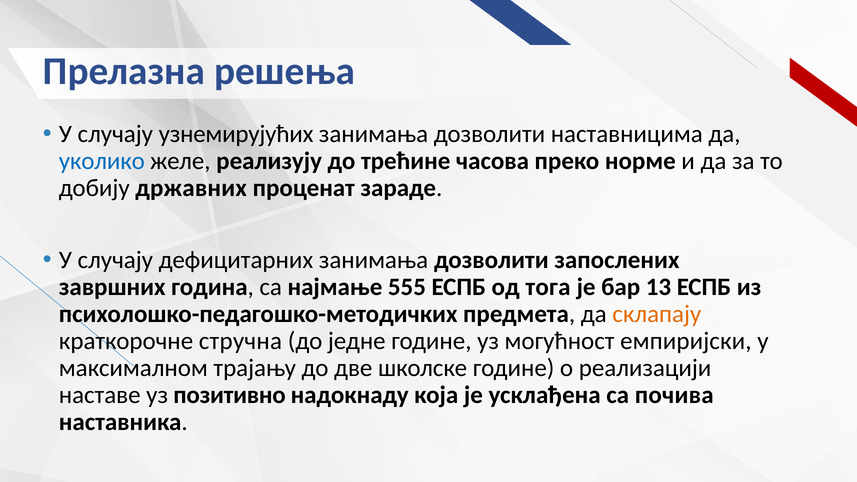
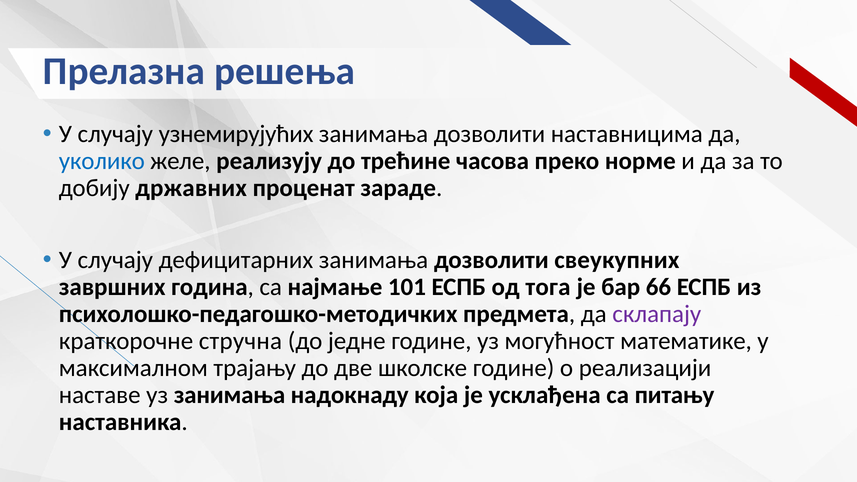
запослених: запослених -> свеукупних (617, 260)
555: 555 -> 101 (407, 287)
13: 13 -> 66 (658, 287)
склапају colour: orange -> purple (657, 314)
емпиријски: емпиријски -> математике (686, 341)
уз позитивно: позитивно -> занимања (230, 395)
почива: почива -> питању (674, 395)
